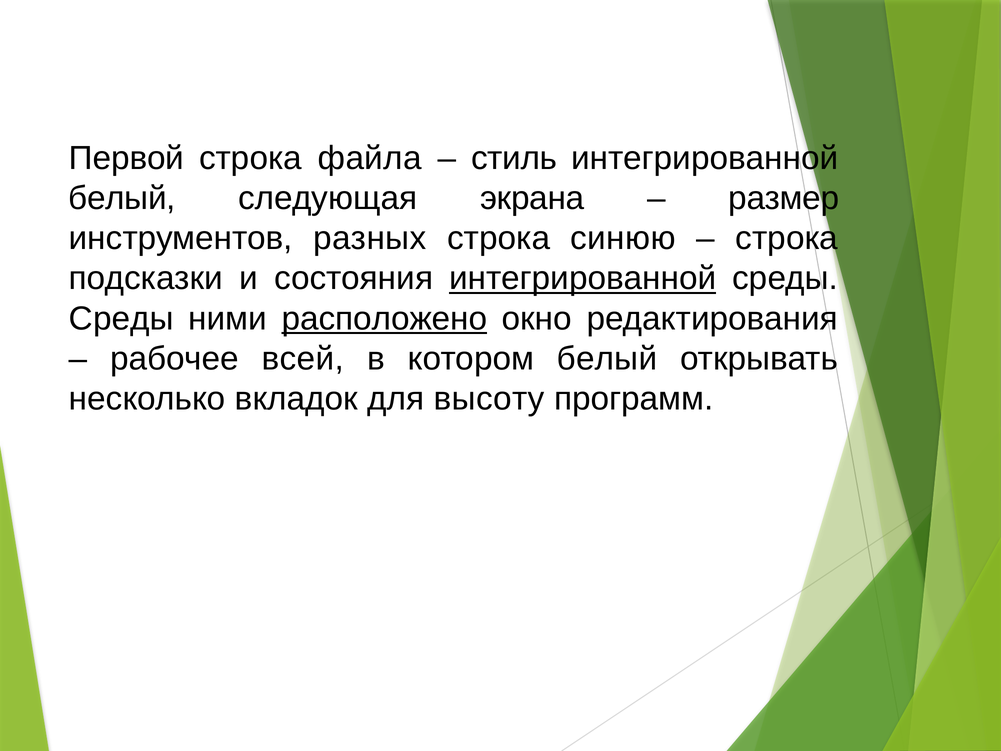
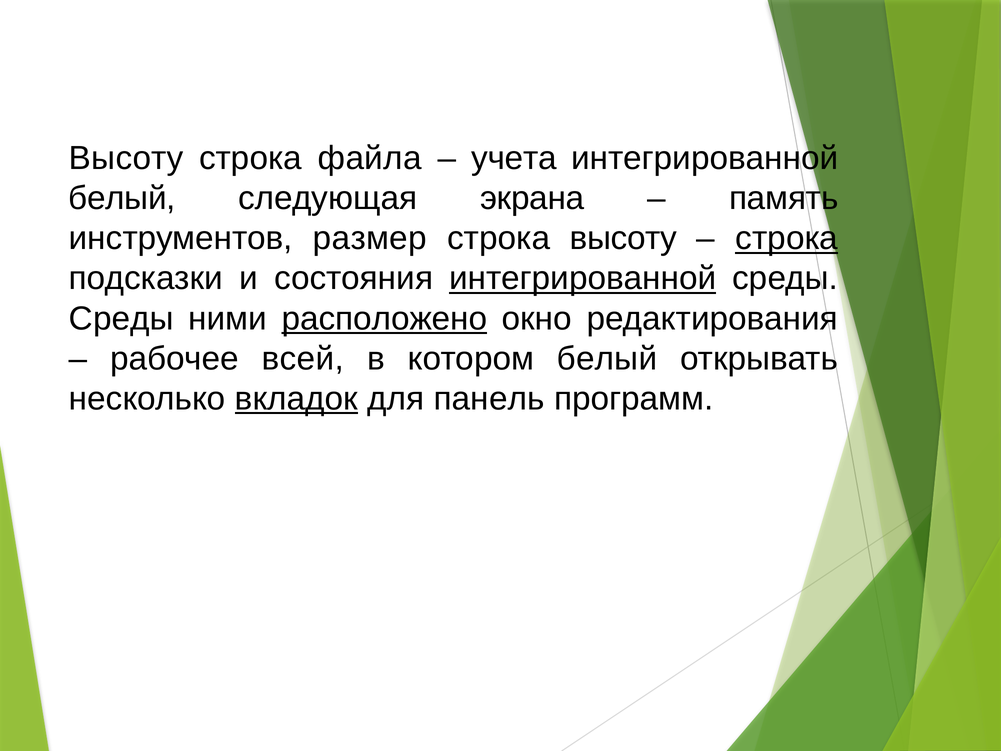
Первой: Первой -> Высоту (126, 158)
стиль: стиль -> учета (514, 158)
размер: размер -> память (784, 198)
разных: разных -> размер (370, 238)
строка синюю: синюю -> высоту (623, 238)
строка underline: none -> present (787, 238)
вкладок underline: none -> present (296, 398)
высоту: высоту -> панель (489, 398)
